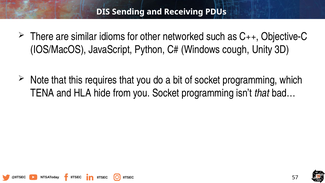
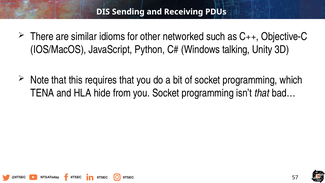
cough: cough -> talking (236, 50)
